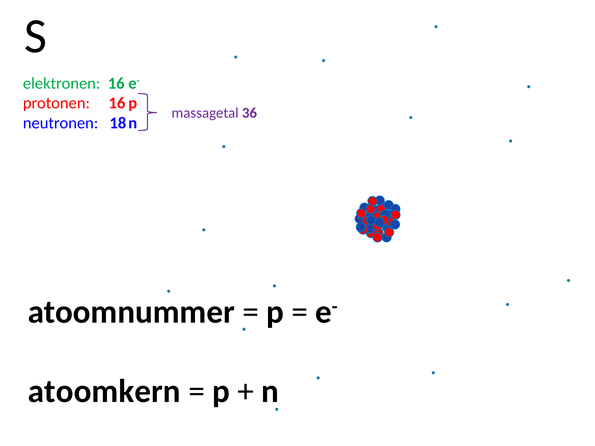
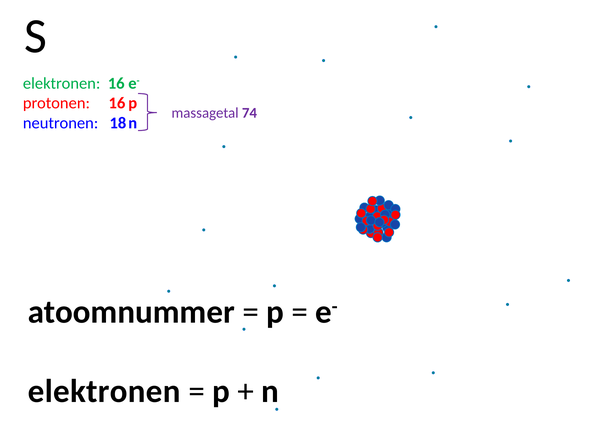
36: 36 -> 74 (249, 113)
atoomkern: atoomkern -> elektronen (104, 391)
